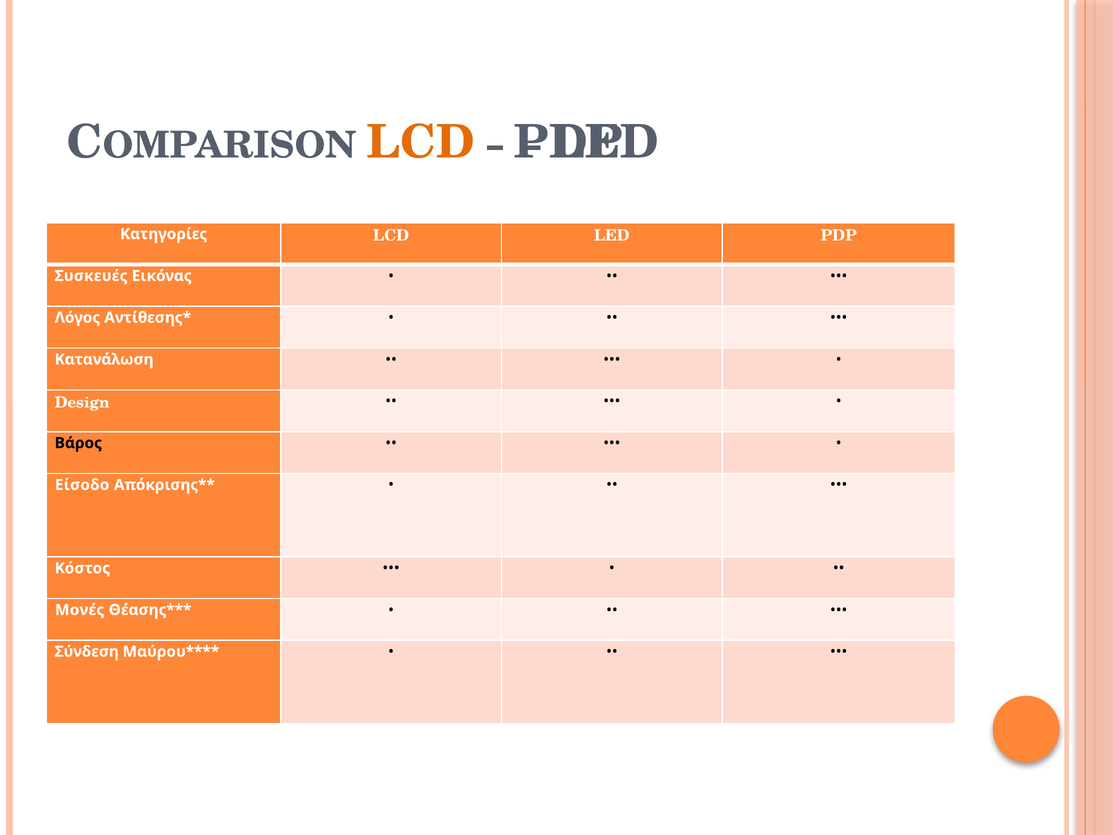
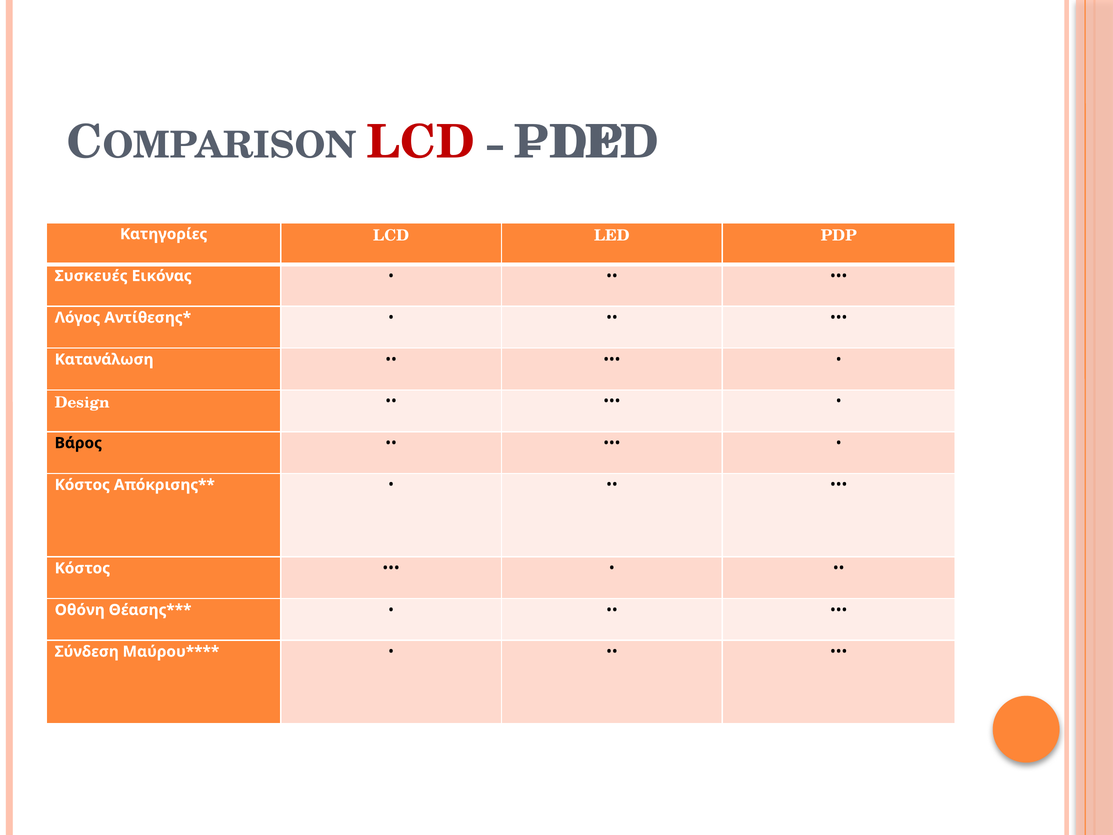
LCD colour: orange -> red (421, 142)
Είσοδο: Είσοδο -> Κόστος (82, 485)
Μονές: Μονές -> Οθόνη (80, 610)
